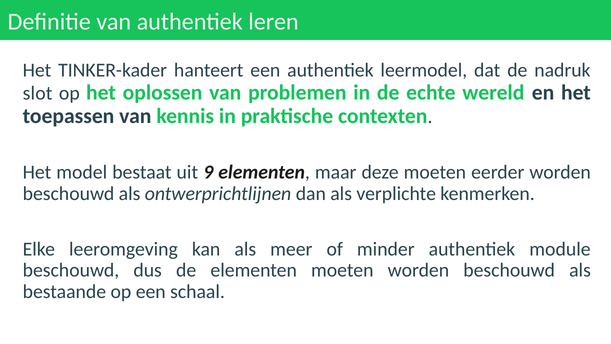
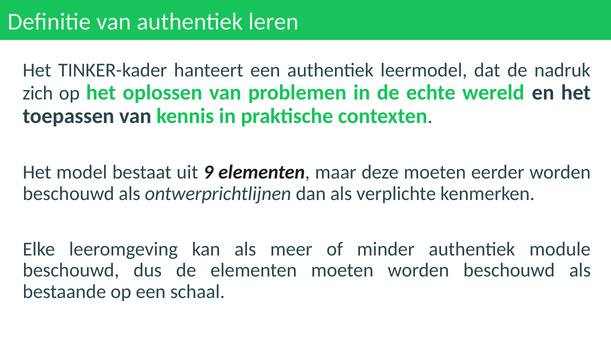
slot: slot -> zich (38, 93)
